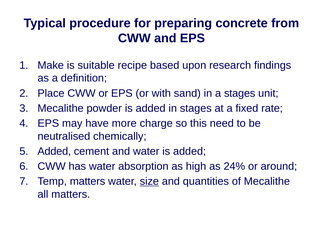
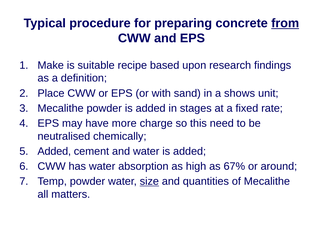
from underline: none -> present (285, 23)
a stages: stages -> shows (240, 93)
24%: 24% -> 67% (234, 167)
Temp matters: matters -> powder (87, 182)
